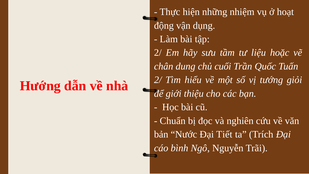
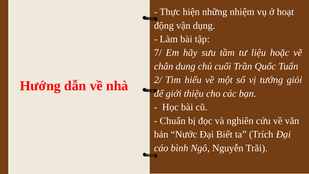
2/: 2/ -> 7/ (158, 53)
Tiết: Tiết -> Biết (224, 134)
